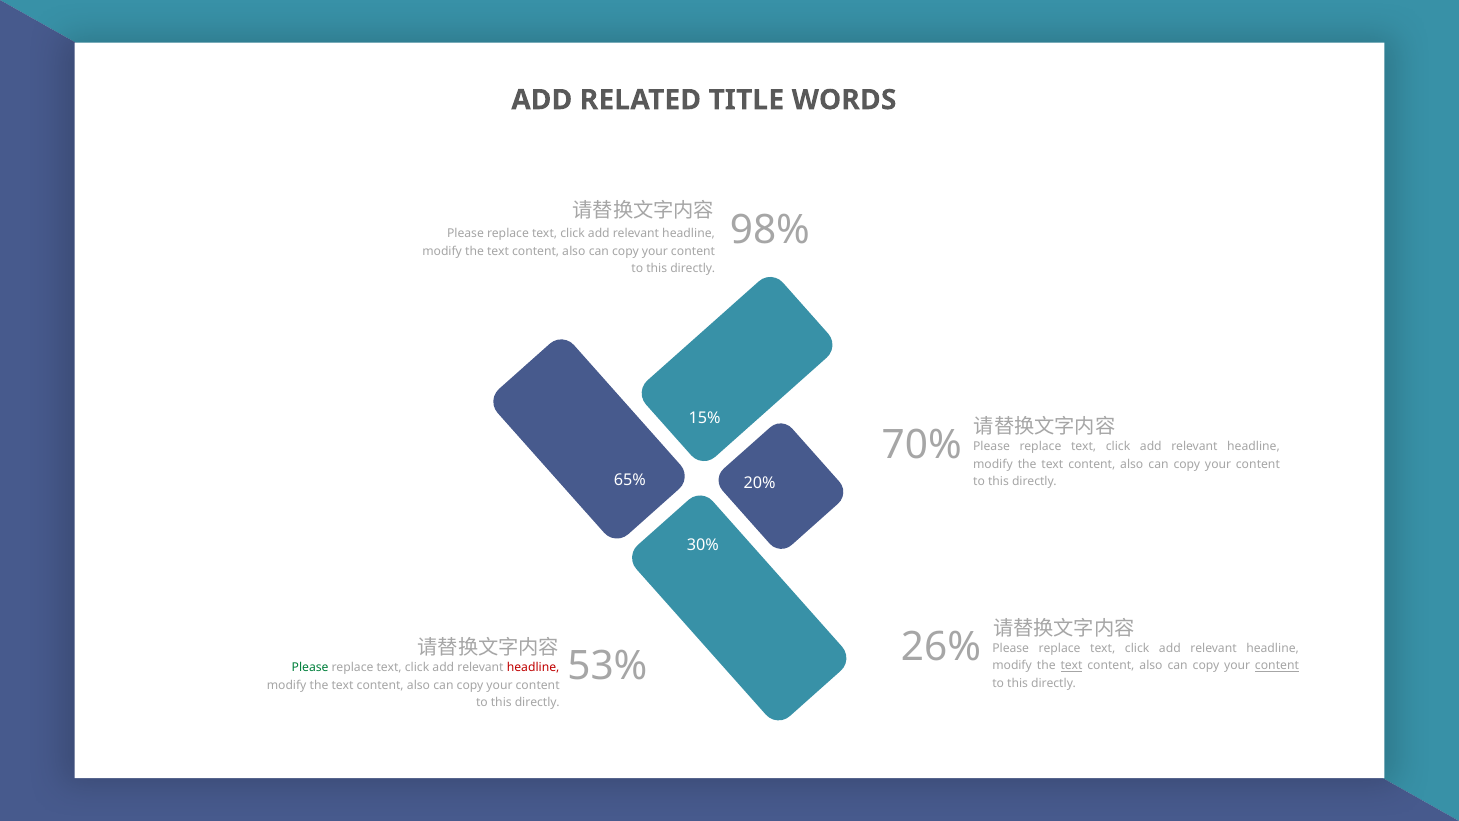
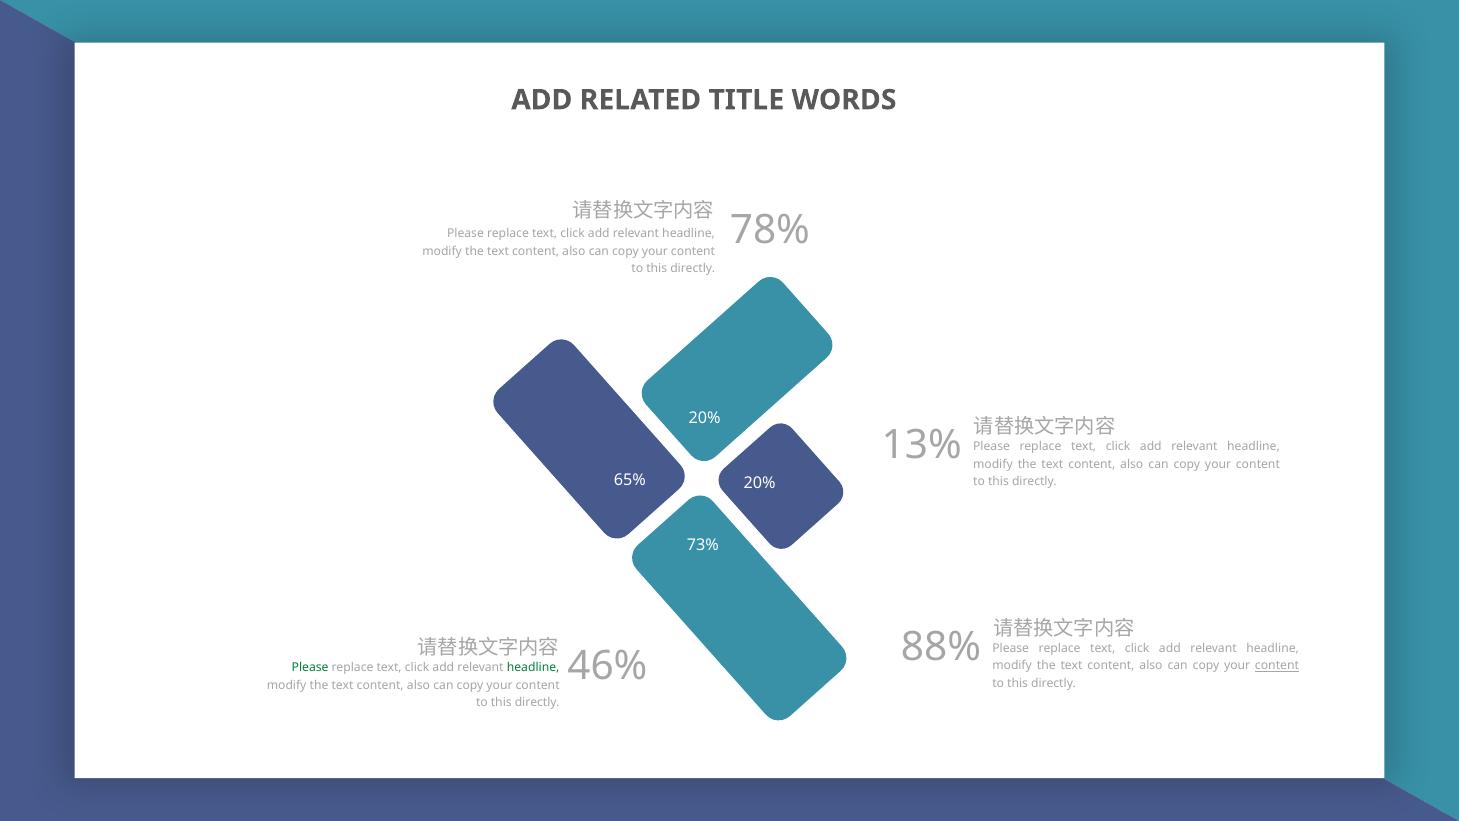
98%: 98% -> 78% (770, 230)
15%: 15% -> 20% (705, 418)
70%: 70% -> 13% (922, 445)
30%: 30% -> 73% (703, 545)
26%: 26% -> 88% (941, 647)
53%: 53% -> 46% (607, 666)
text underline: present -> none (1072, 666)
headline colour: red -> green (533, 668)
